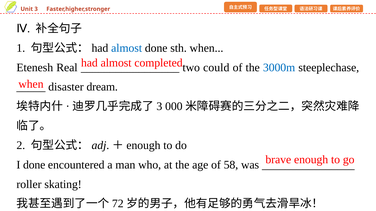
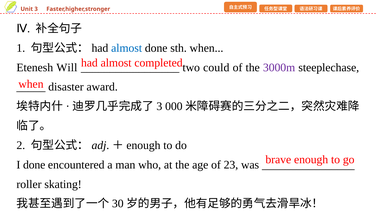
Real: Real -> Will (67, 68)
3000m colour: blue -> purple (279, 68)
dream: dream -> award (102, 87)
58: 58 -> 23 (231, 165)
72: 72 -> 30 (118, 204)
